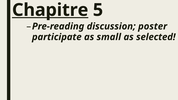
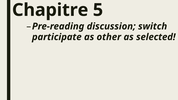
Chapitre underline: present -> none (50, 10)
poster: poster -> switch (153, 26)
small: small -> other (109, 37)
